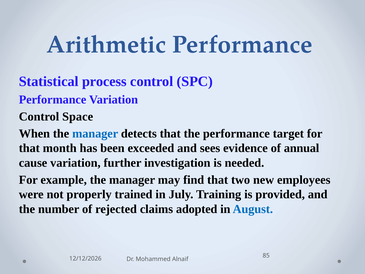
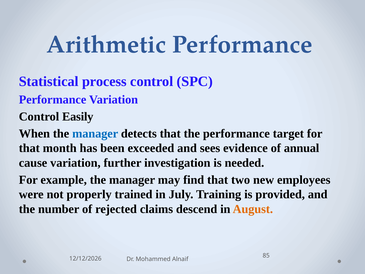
Space: Space -> Easily (78, 116)
adopted: adopted -> descend (197, 209)
August colour: blue -> orange (253, 209)
